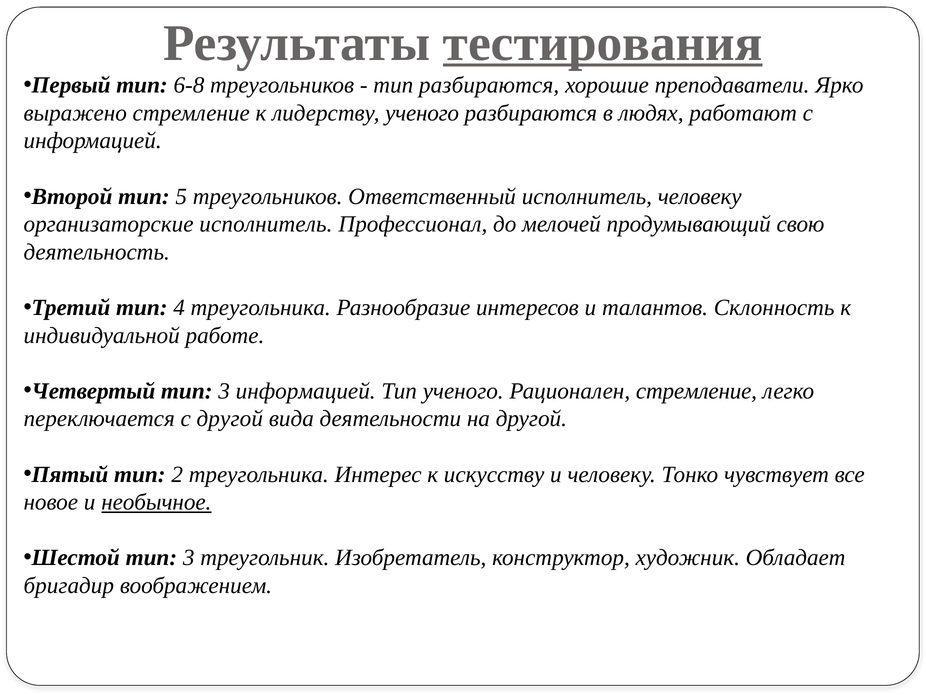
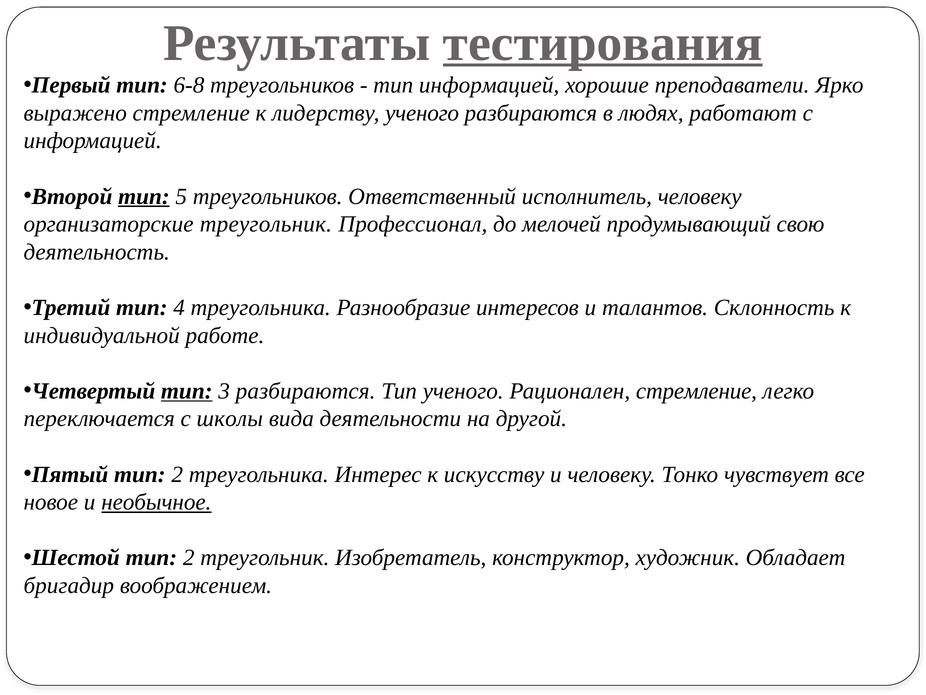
тип разбираются: разбираются -> информацией (489, 85)
тип underline: none -> present (144, 196)
организаторские исполнитель: исполнитель -> треугольник (266, 224)
тип underline: none -> present (187, 391)
3 информацией: информацией -> разбираются (306, 391)
с другой: другой -> школы (230, 419)
Шестой тип 3: 3 -> 2 (189, 557)
